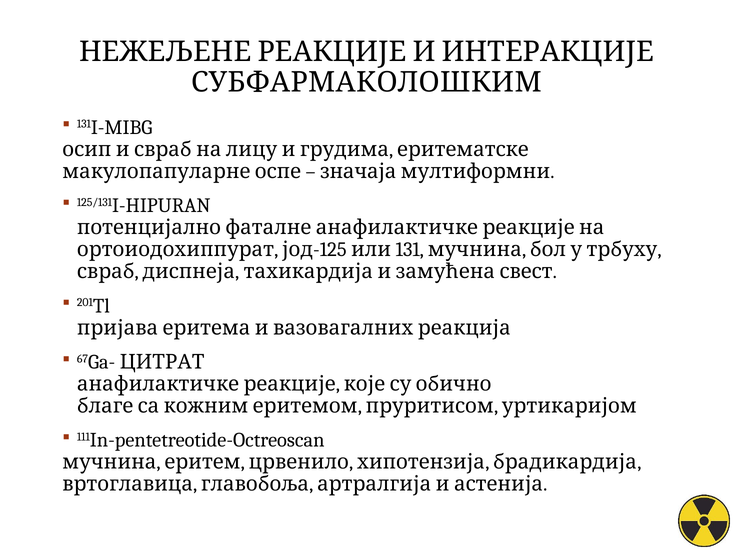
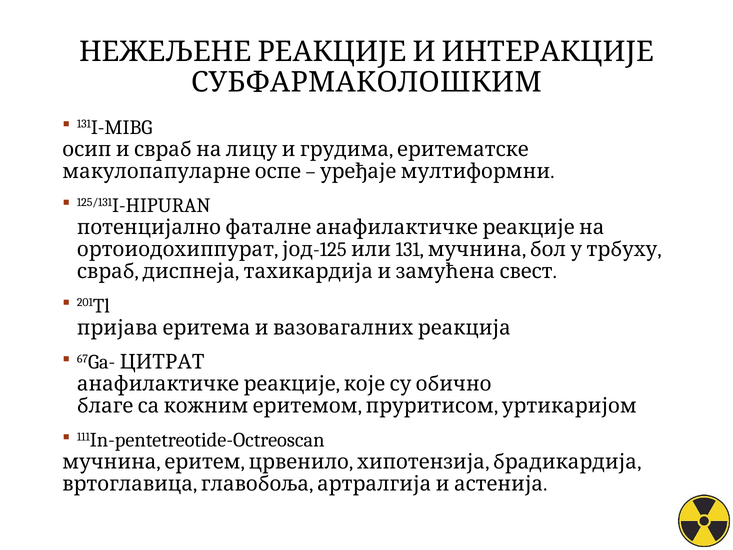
значаја: значаја -> уређаје (358, 171)
